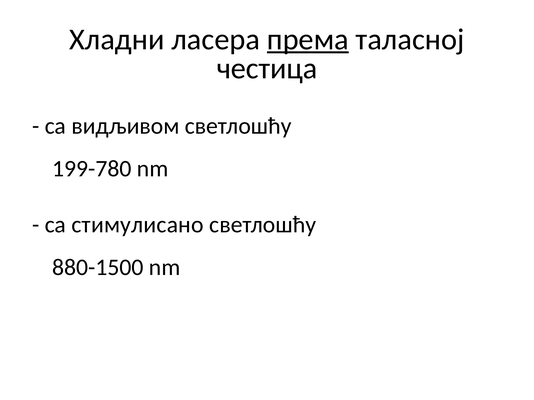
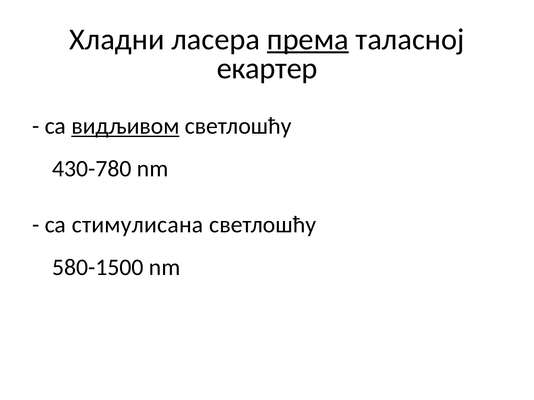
честица: честица -> екартер (267, 69)
видљивом underline: none -> present (125, 126)
199-780: 199-780 -> 430-780 (92, 169)
стимулисано: стимулисано -> стимулисана (138, 225)
880-1500: 880-1500 -> 580-1500 (98, 268)
